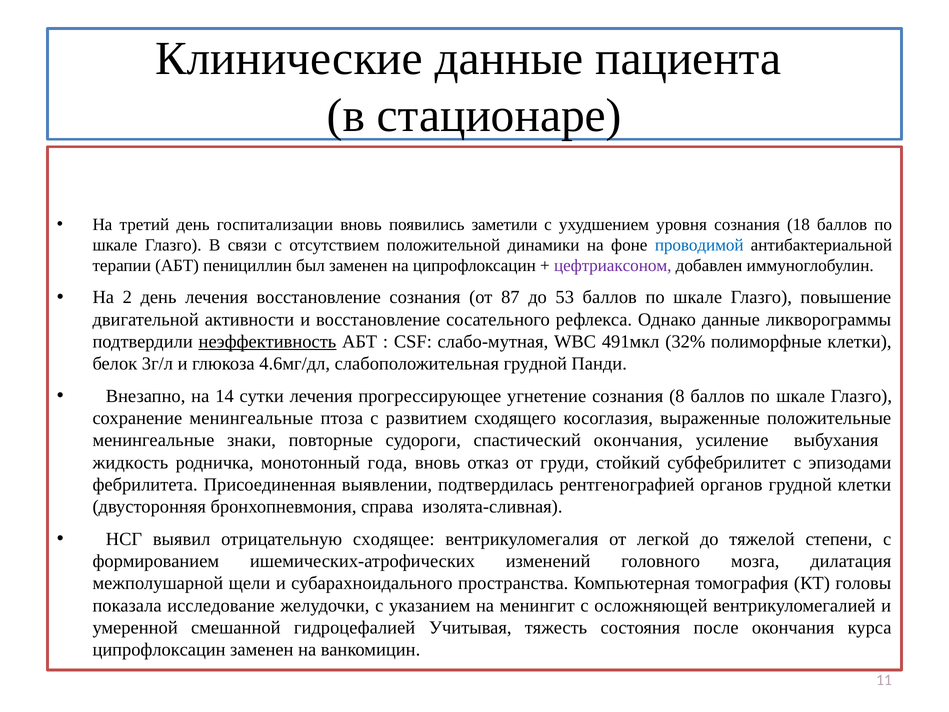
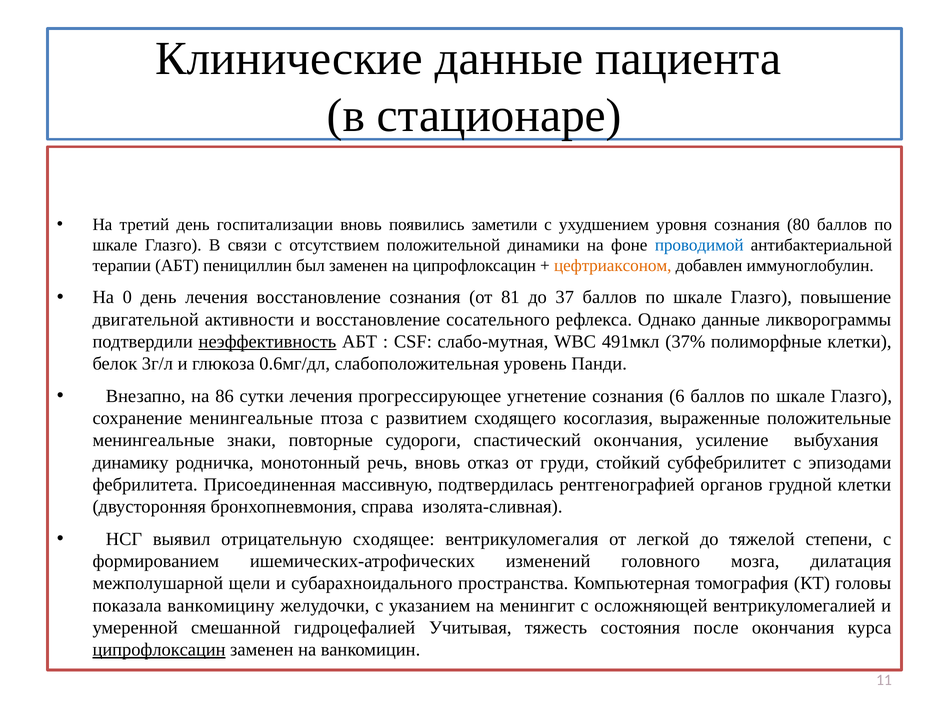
18: 18 -> 80 (798, 225)
цефтриаксоном colour: purple -> orange (613, 266)
2: 2 -> 0 (127, 297)
87: 87 -> 81 (510, 297)
53: 53 -> 37 (565, 297)
32%: 32% -> 37% (685, 342)
4.6мг/дл: 4.6мг/дл -> 0.6мг/дл (295, 364)
слабоположительная грудной: грудной -> уровень (535, 364)
14: 14 -> 86 (225, 396)
8: 8 -> 6 (677, 396)
жидкость: жидкость -> динамику (131, 462)
года: года -> речь (387, 462)
выявлении: выявлении -> массивную (387, 484)
исследование: исследование -> ванкомицину (221, 605)
ципрофлоксацин underline: none -> present (159, 650)
